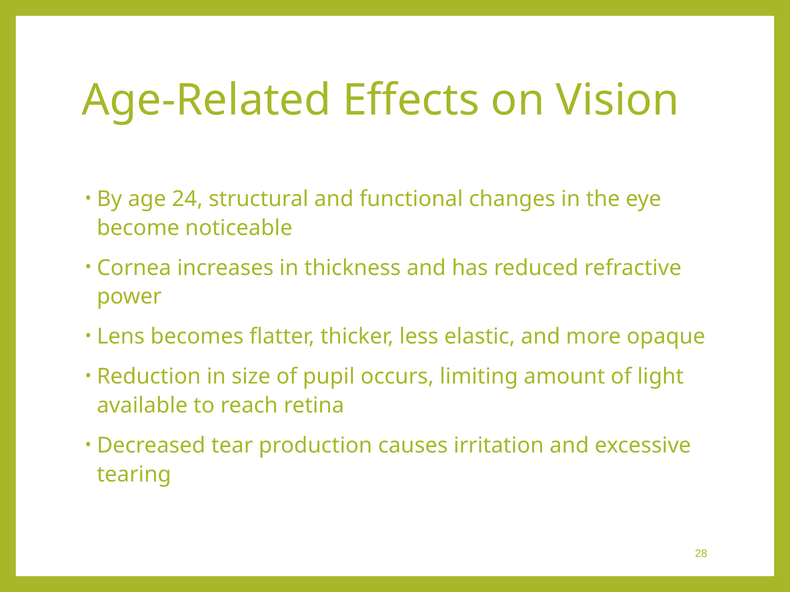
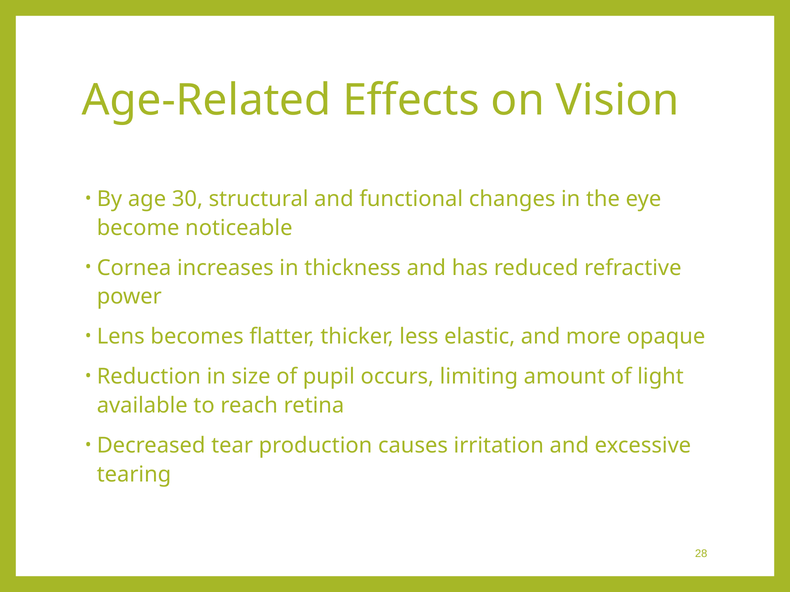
24: 24 -> 30 (187, 199)
